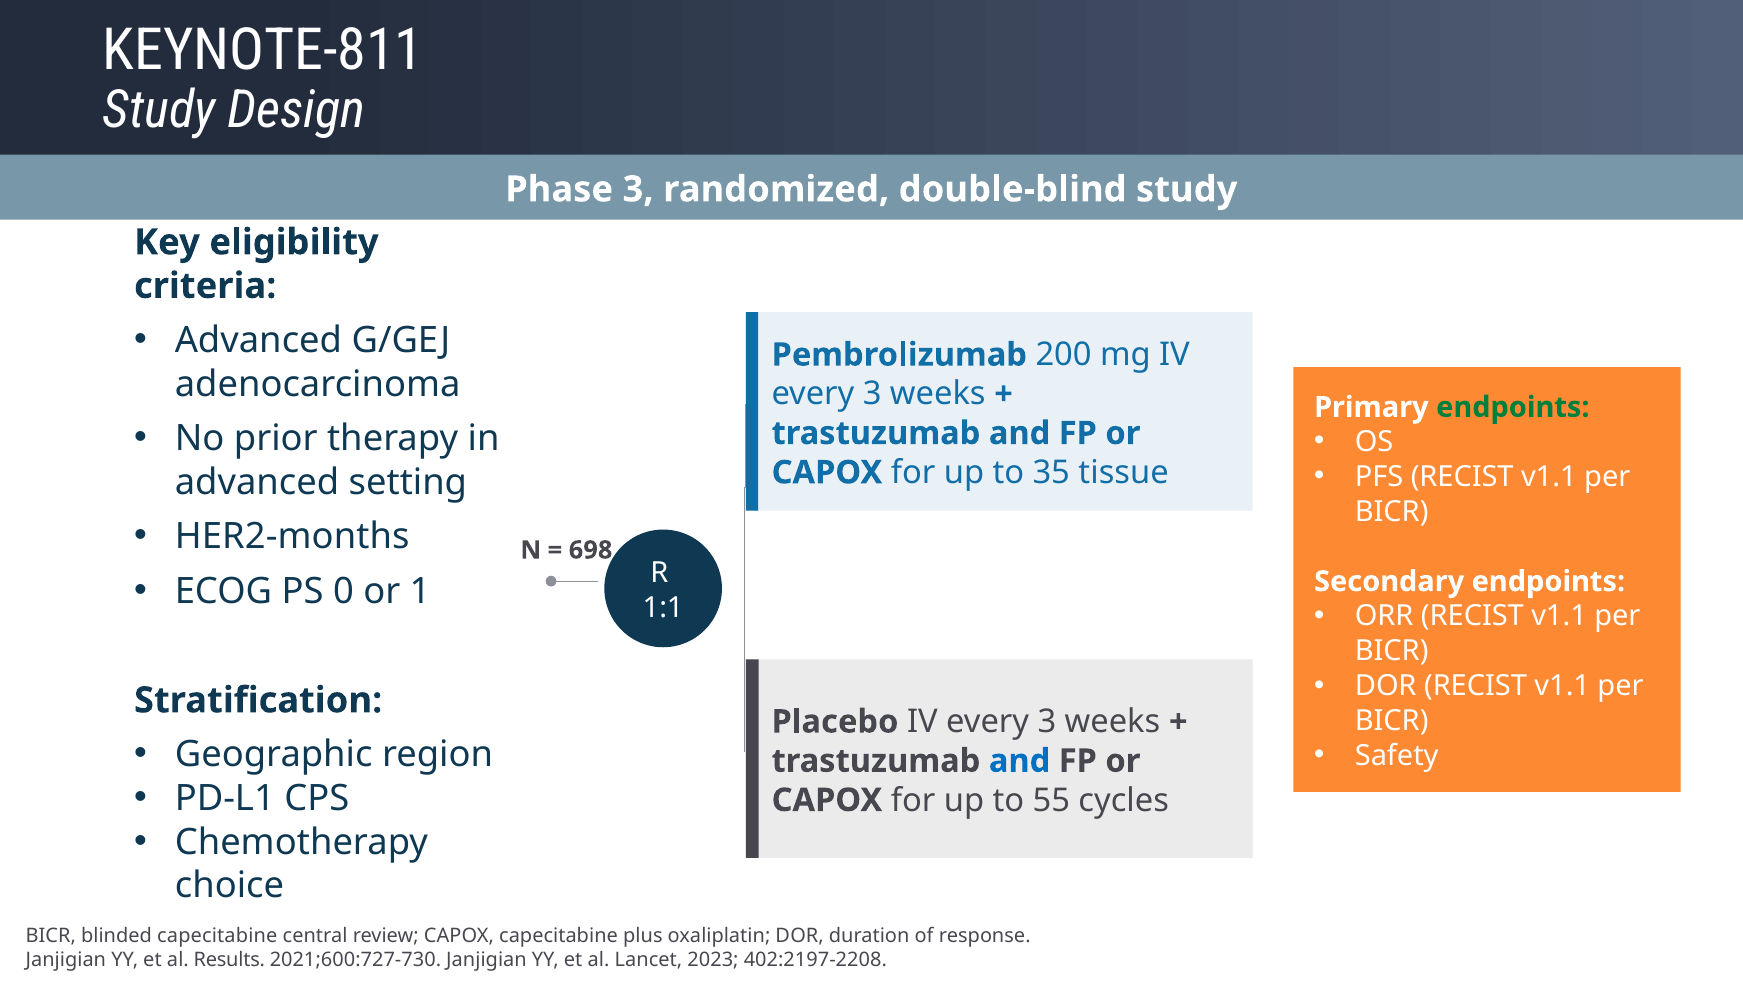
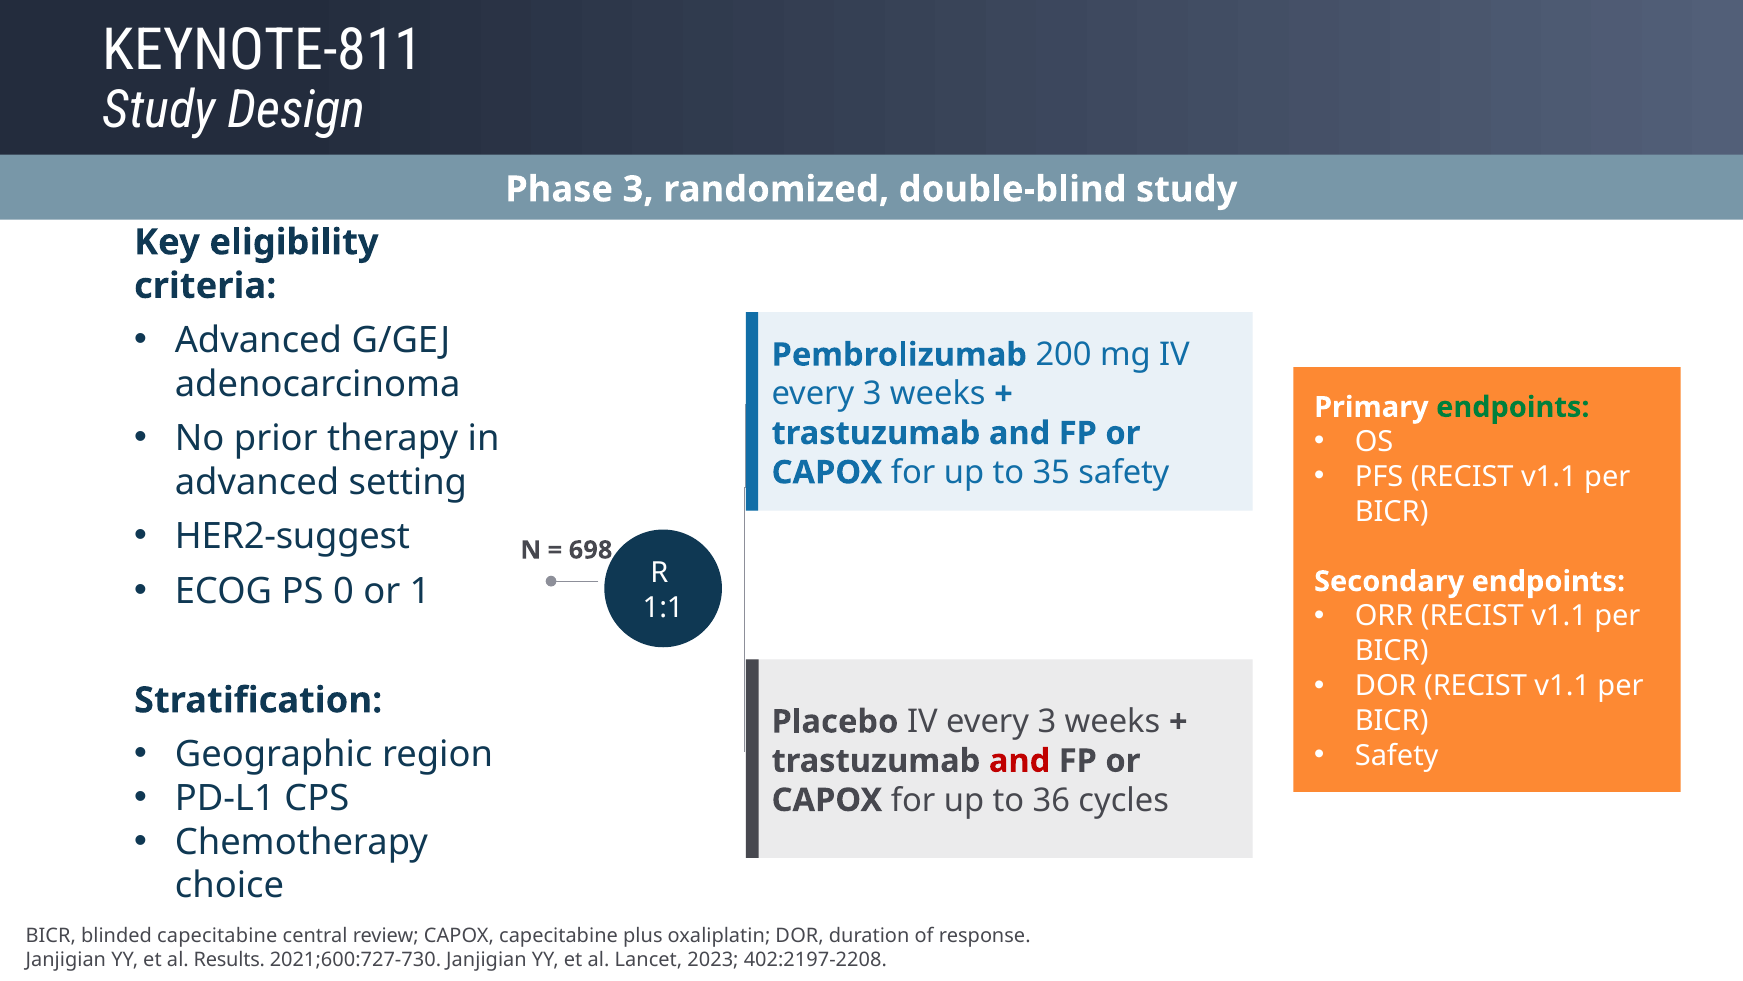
35 tissue: tissue -> safety (1124, 472)
HER2-months: HER2-months -> HER2-suggest (292, 536)
and colour: blue -> red (1020, 761)
55: 55 -> 36 (1051, 800)
